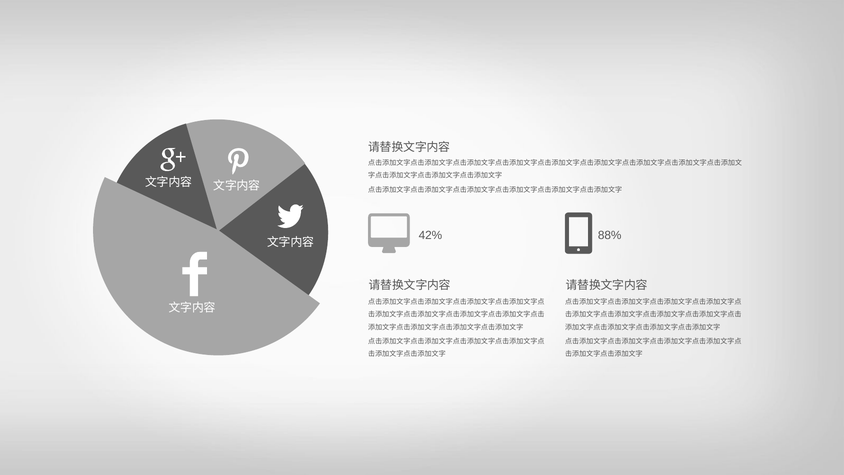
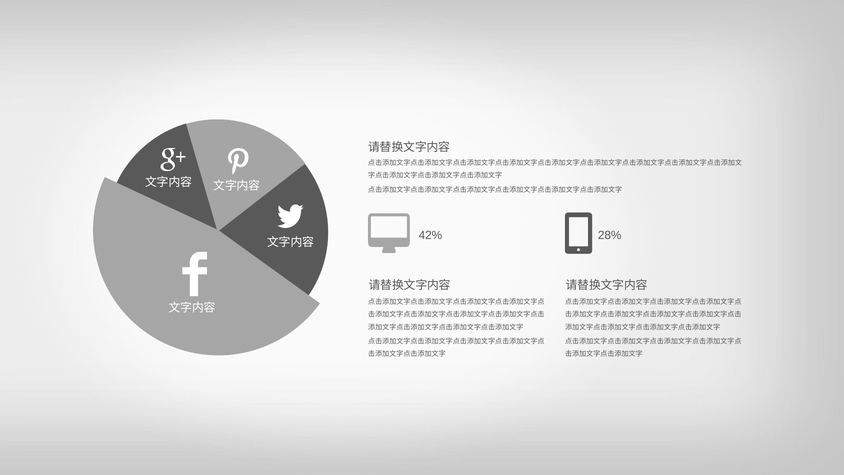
88%: 88% -> 28% (610, 235)
